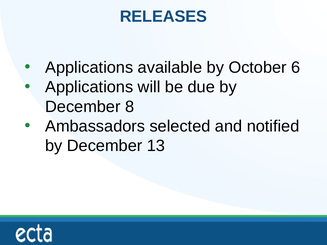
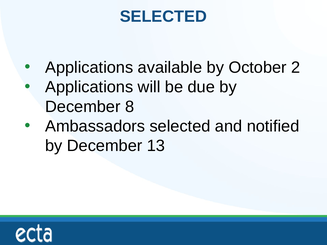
RELEASES: RELEASES -> SELECTED (163, 17)
6: 6 -> 2 (296, 67)
